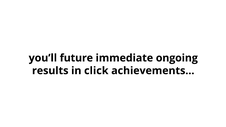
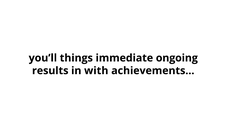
future: future -> things (76, 58)
click: click -> with (96, 71)
